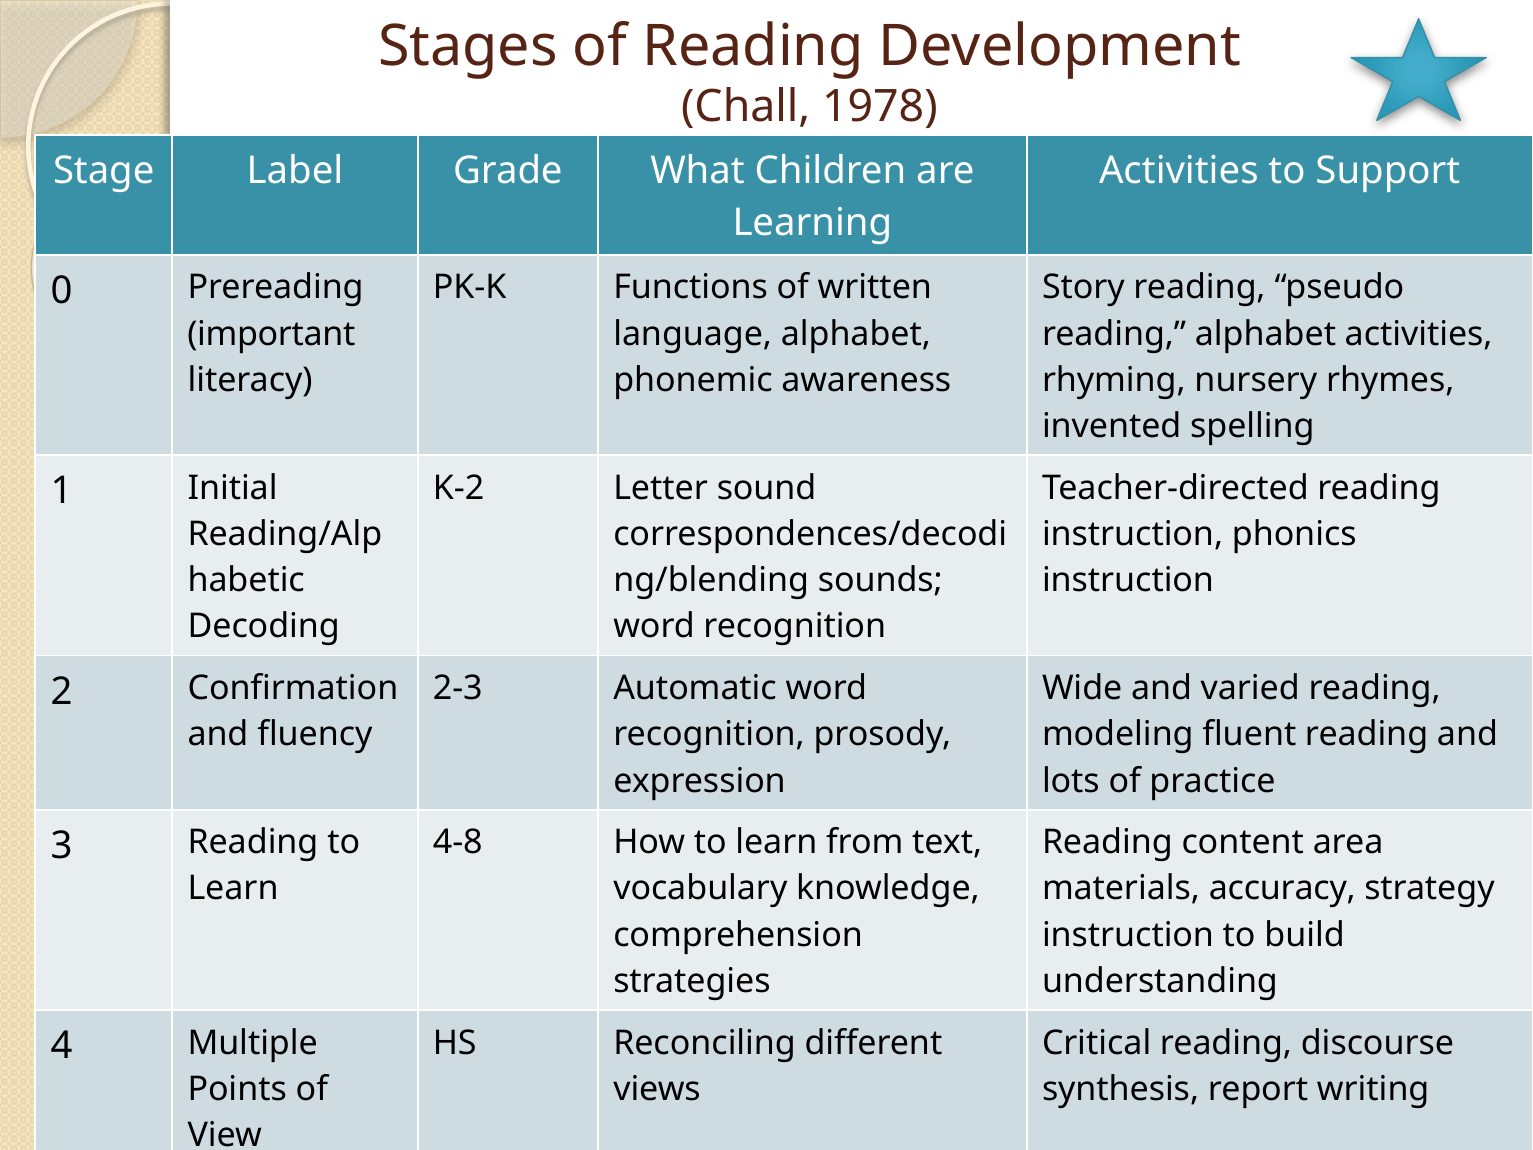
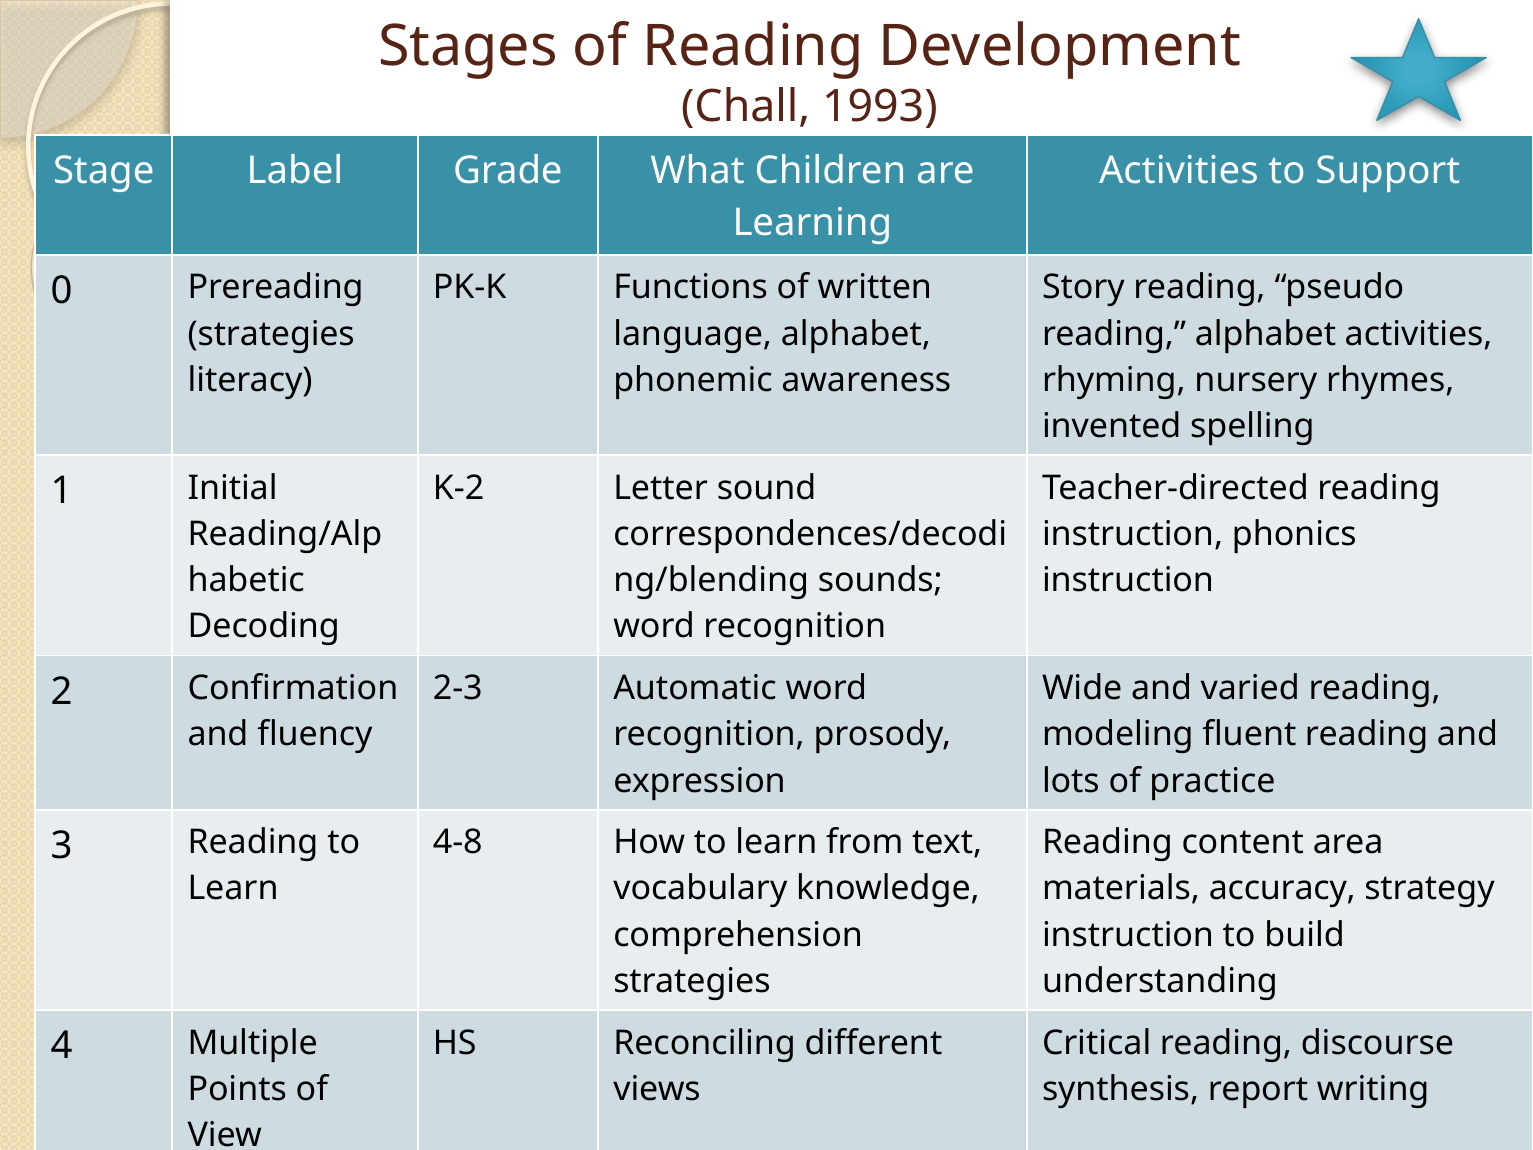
1978: 1978 -> 1993 (880, 106)
important: important -> strategies (271, 334)
